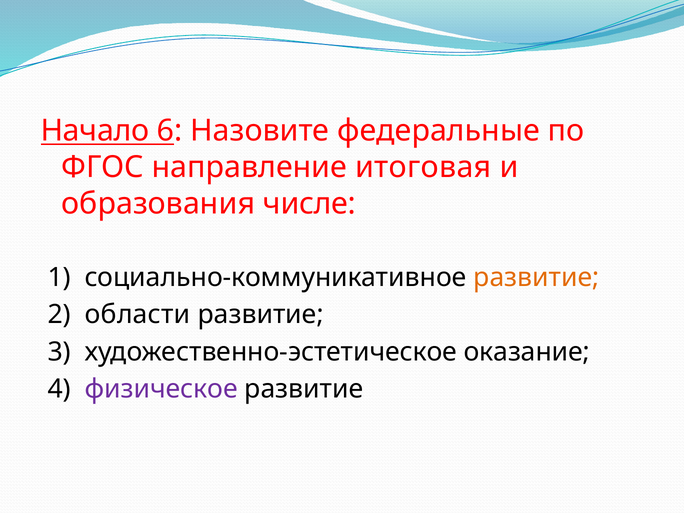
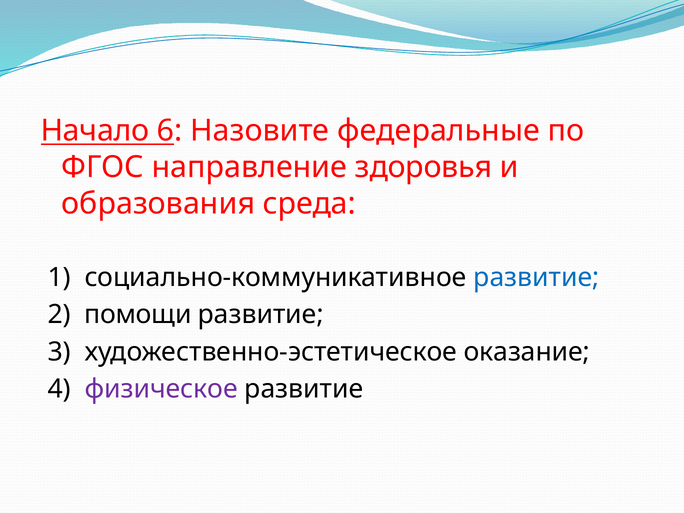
итоговая: итоговая -> здоровья (424, 167)
числе: числе -> среда (309, 204)
развитие colour: orange -> blue (536, 277)
области: области -> помощи (138, 315)
